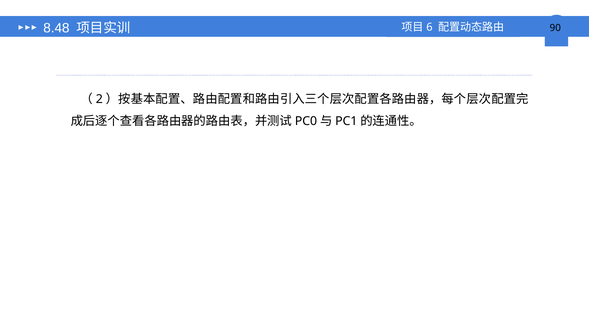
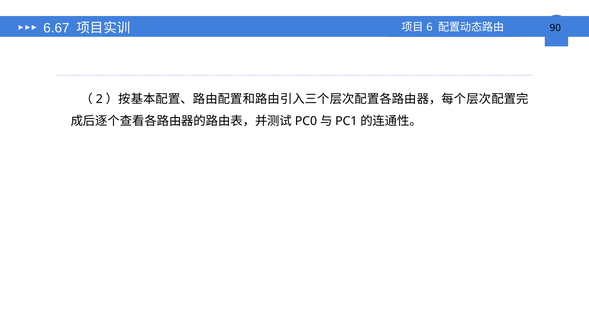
8.48: 8.48 -> 6.67 (56, 28)
